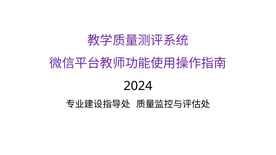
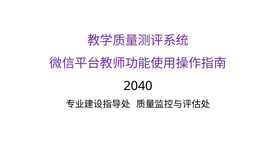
2024: 2024 -> 2040 (138, 86)
